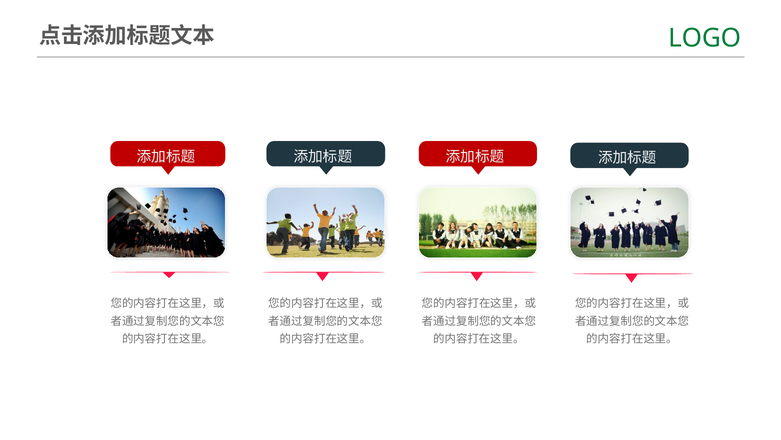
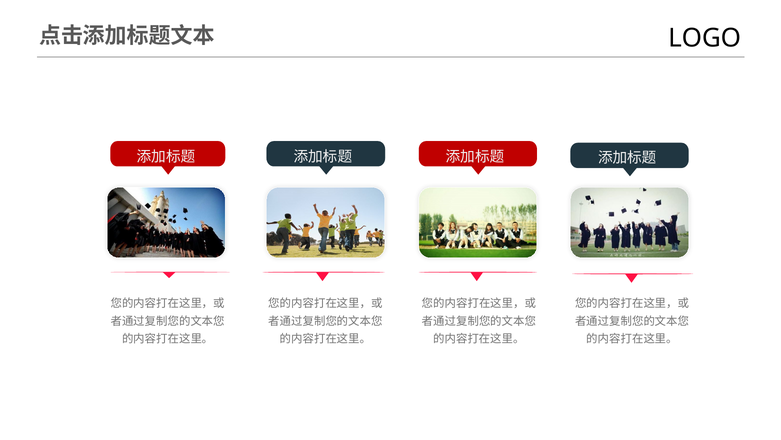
LOGO colour: green -> black (705, 38)
